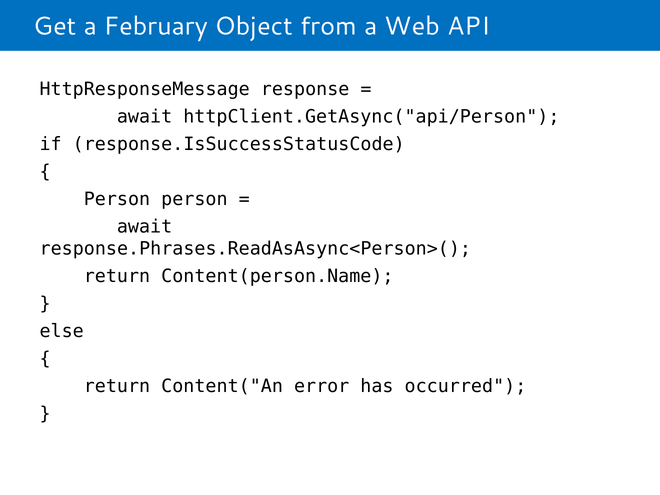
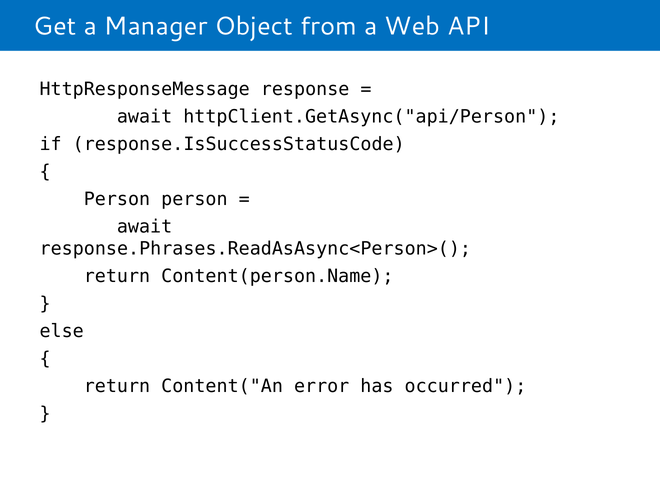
February: February -> Manager (156, 26)
